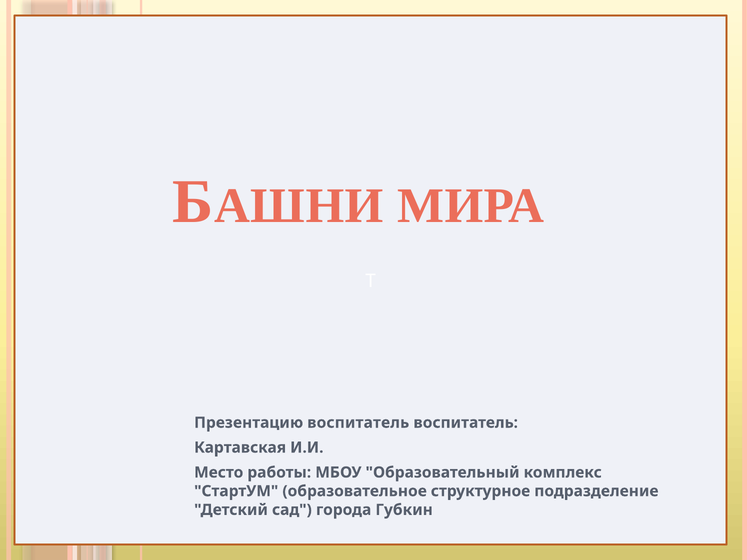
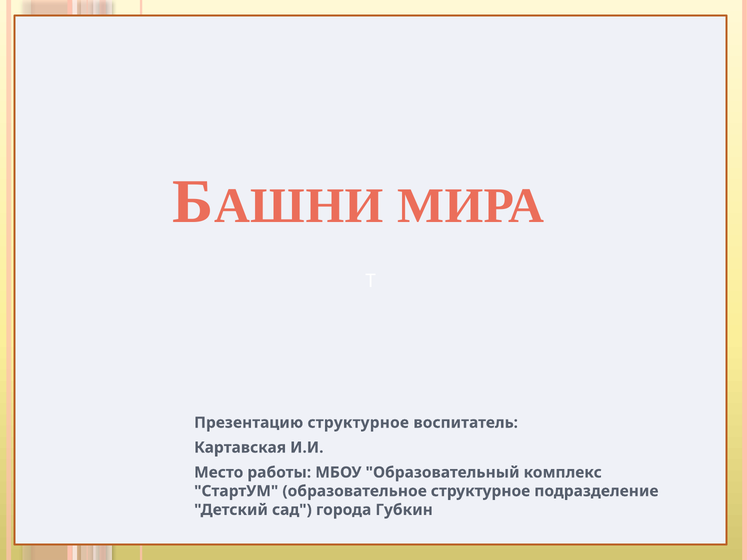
Презентацию воспитатель: воспитатель -> структурное (358, 423)
